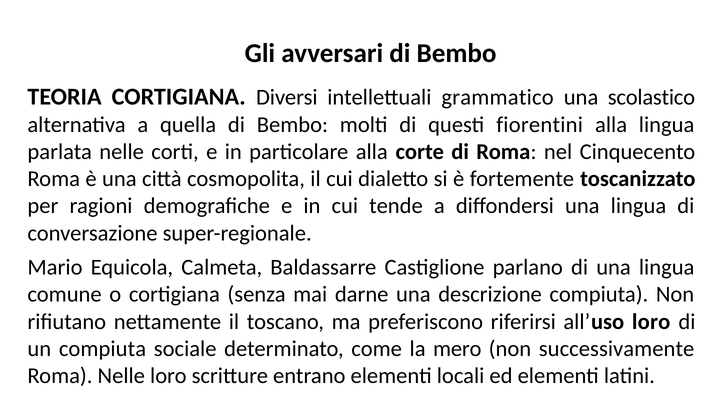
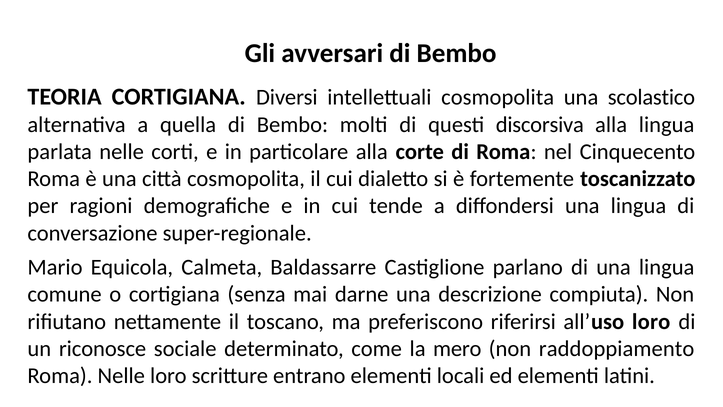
intellettuali grammatico: grammatico -> cosmopolita (498, 97)
fiorentini: fiorentini -> discorsiva (540, 125)
un compiuta: compiuta -> riconosce (103, 348)
successivamente: successivamente -> raddoppiamento (617, 348)
